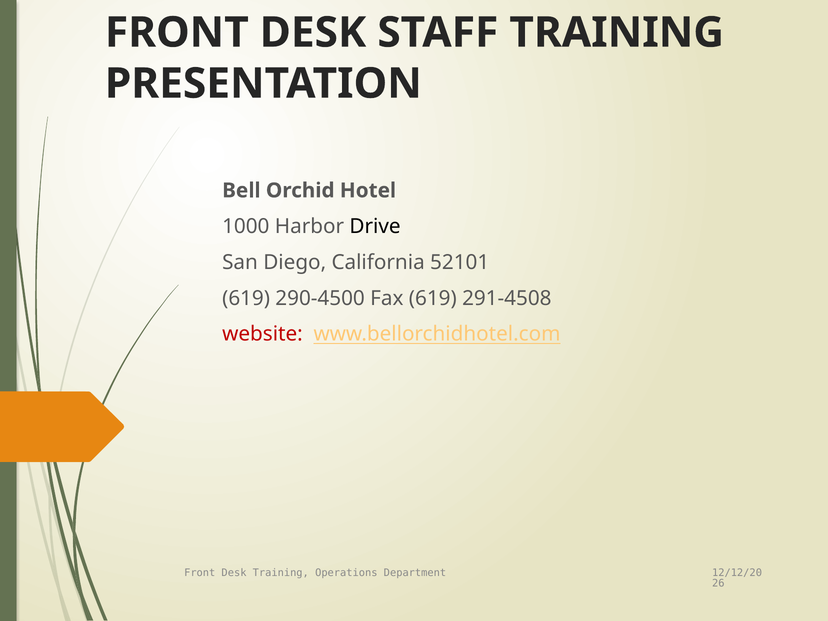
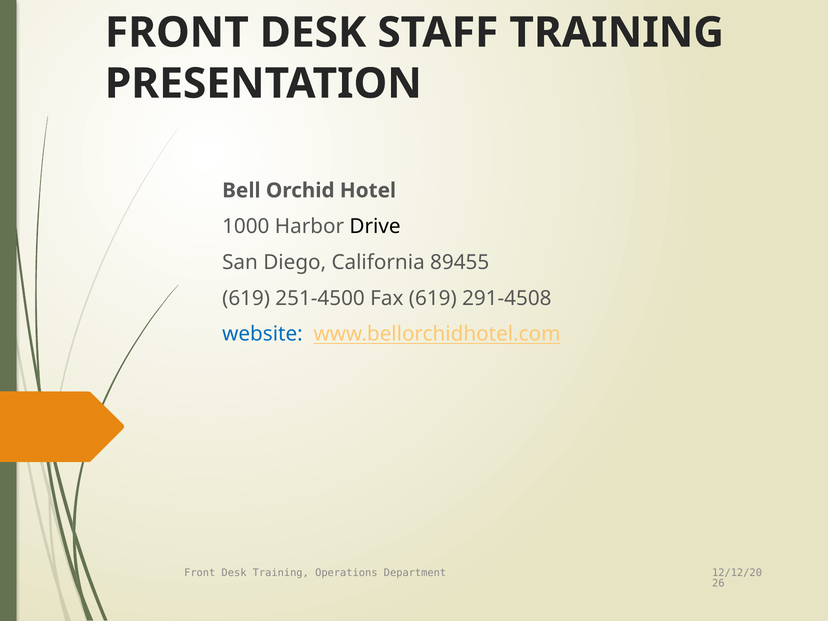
52101: 52101 -> 89455 (460, 262)
290-4500: 290-4500 -> 251-4500 (320, 298)
website colour: red -> blue (262, 334)
